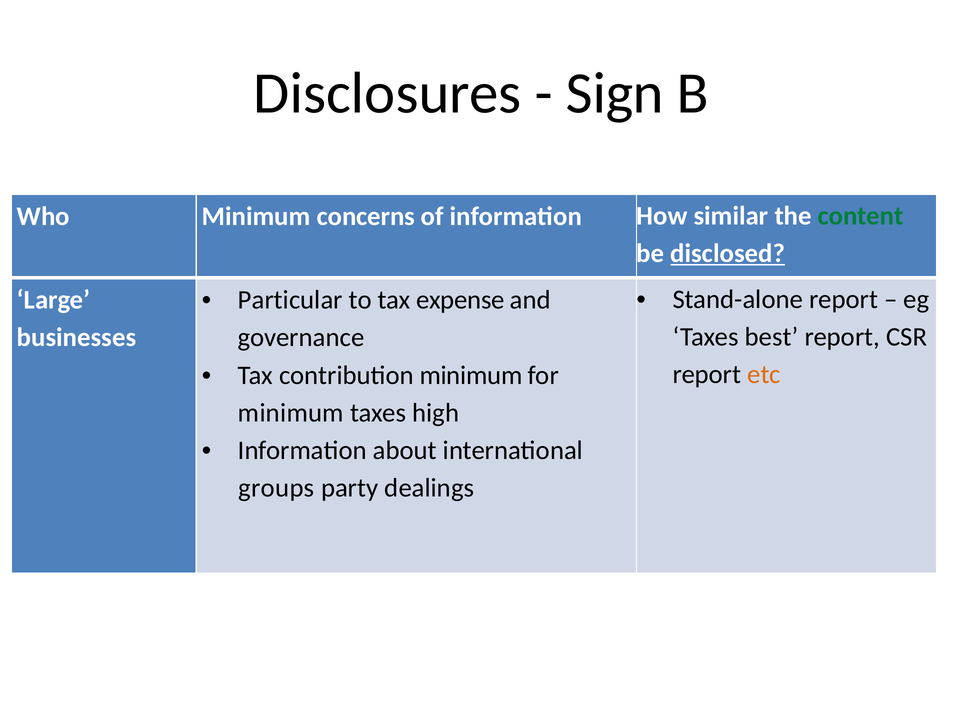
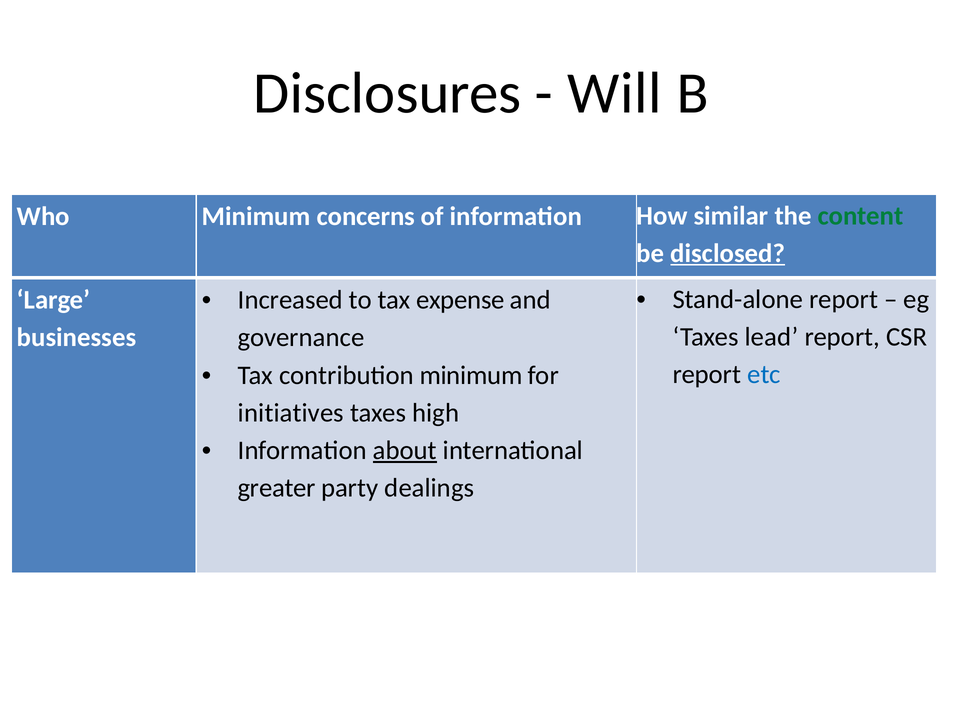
Sign: Sign -> Will (614, 93)
Particular: Particular -> Increased (290, 300)
best: best -> lead (771, 337)
etc colour: orange -> blue (764, 375)
minimum: minimum -> initiatives (291, 413)
about underline: none -> present (405, 451)
groups: groups -> greater (277, 488)
